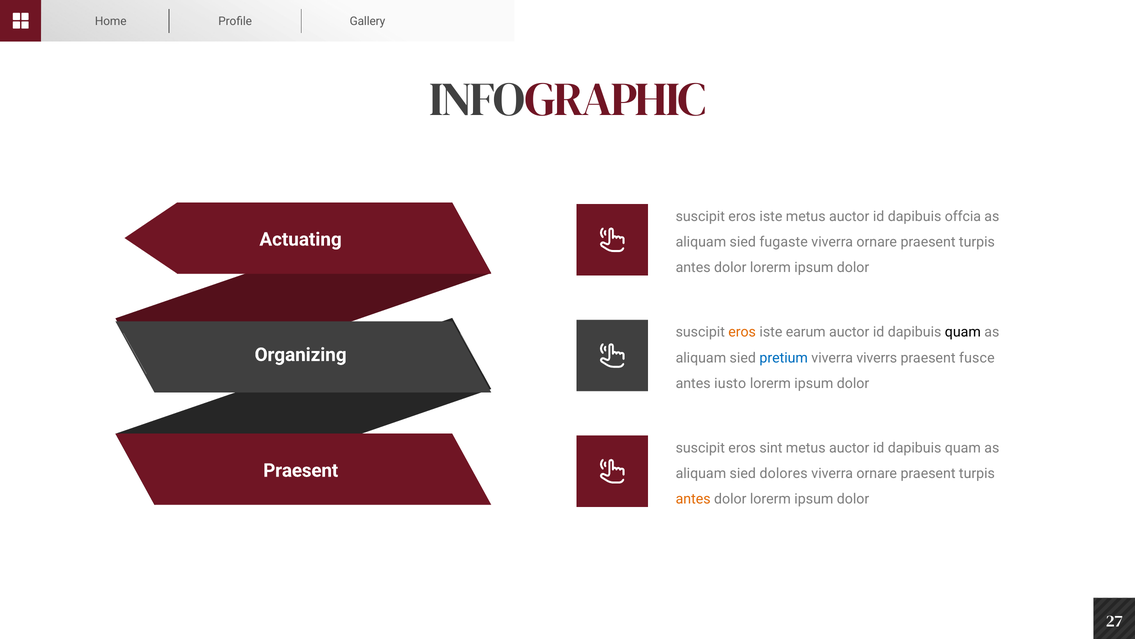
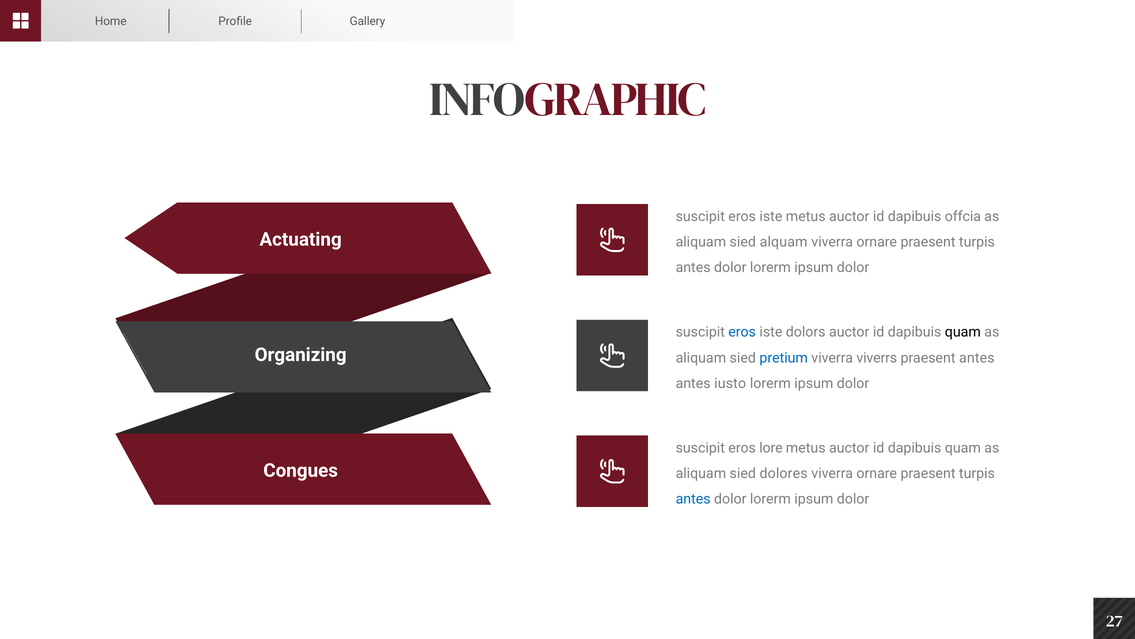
fugaste: fugaste -> alquam (784, 242)
eros colour: orange -> blue (742, 332)
earum: earum -> dolors (806, 332)
praesent fusce: fusce -> antes (977, 357)
sint: sint -> lore (771, 448)
Praesent: Praesent -> Congues (301, 470)
antes colour: orange -> blue (693, 499)
